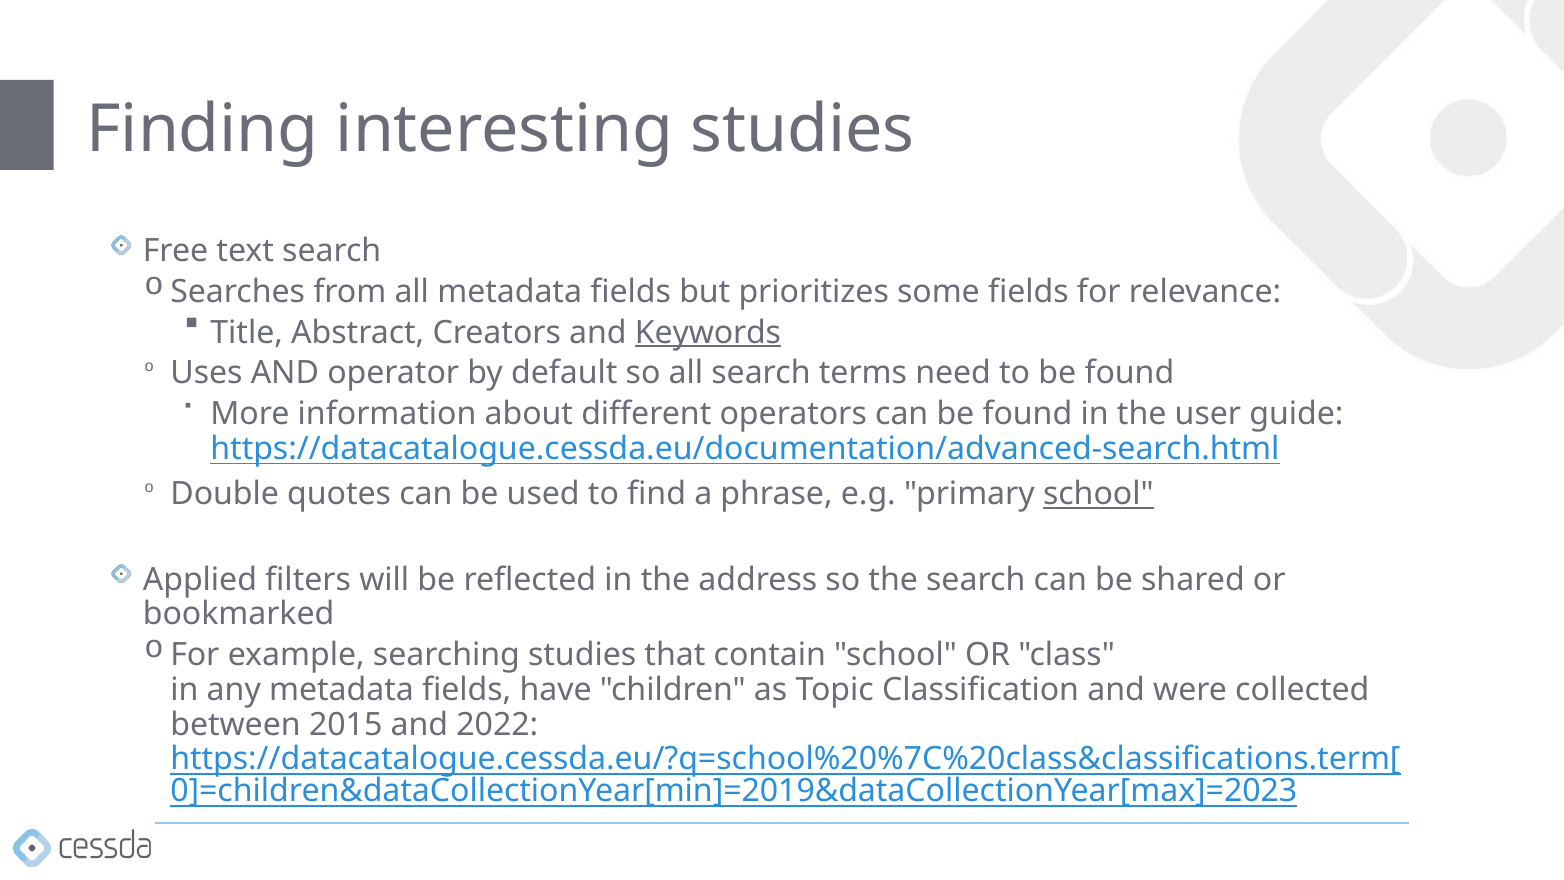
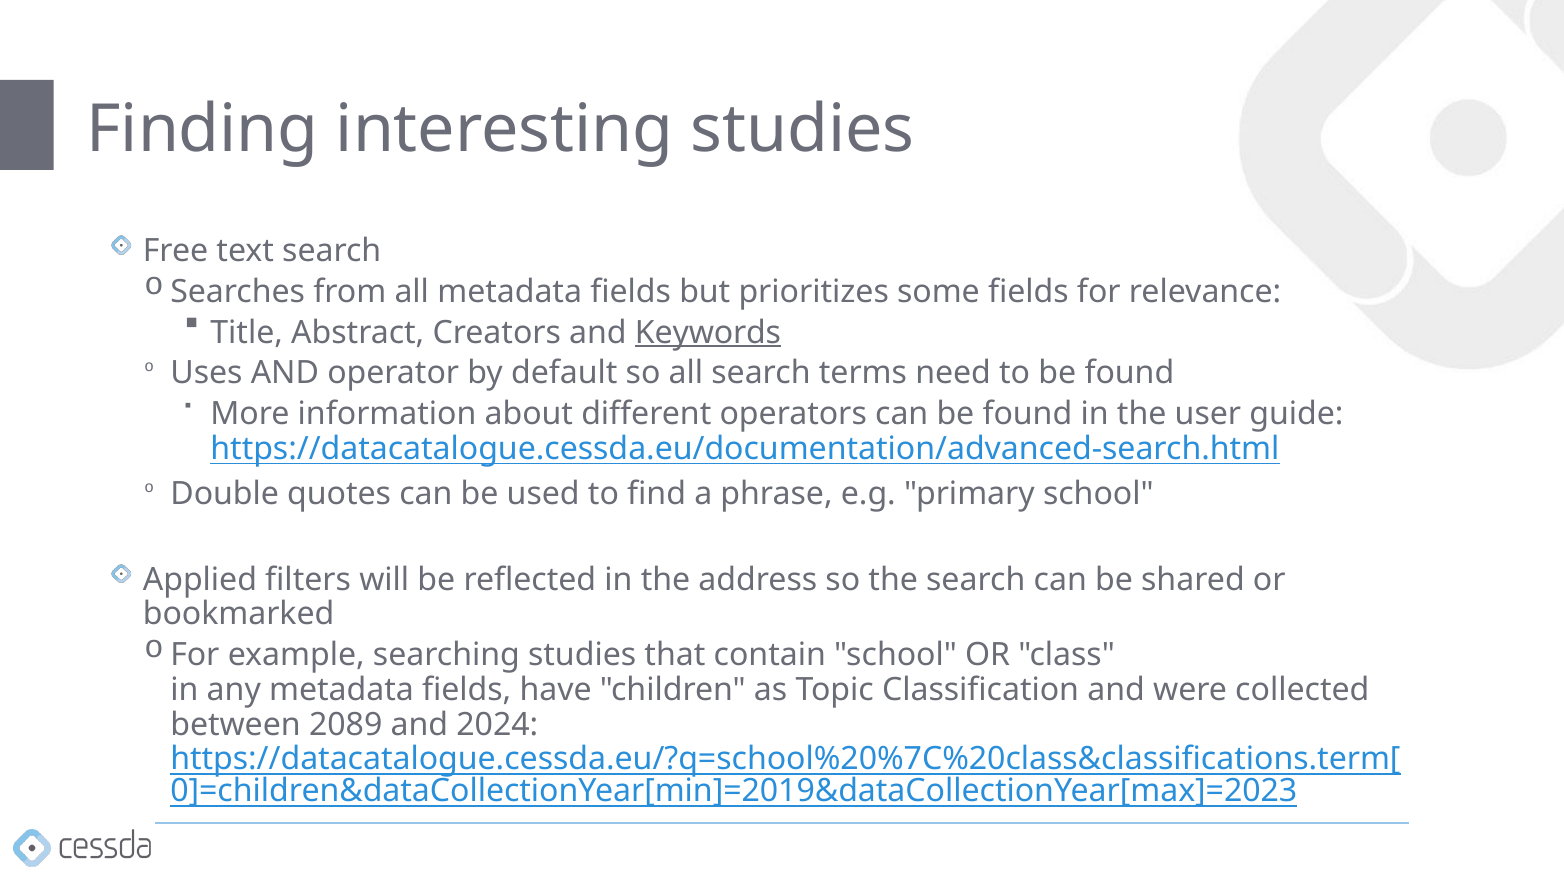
school underline: present -> none (1098, 494)
2015: 2015 -> 2089 (346, 724)
2022: 2022 -> 2024 (497, 724)
